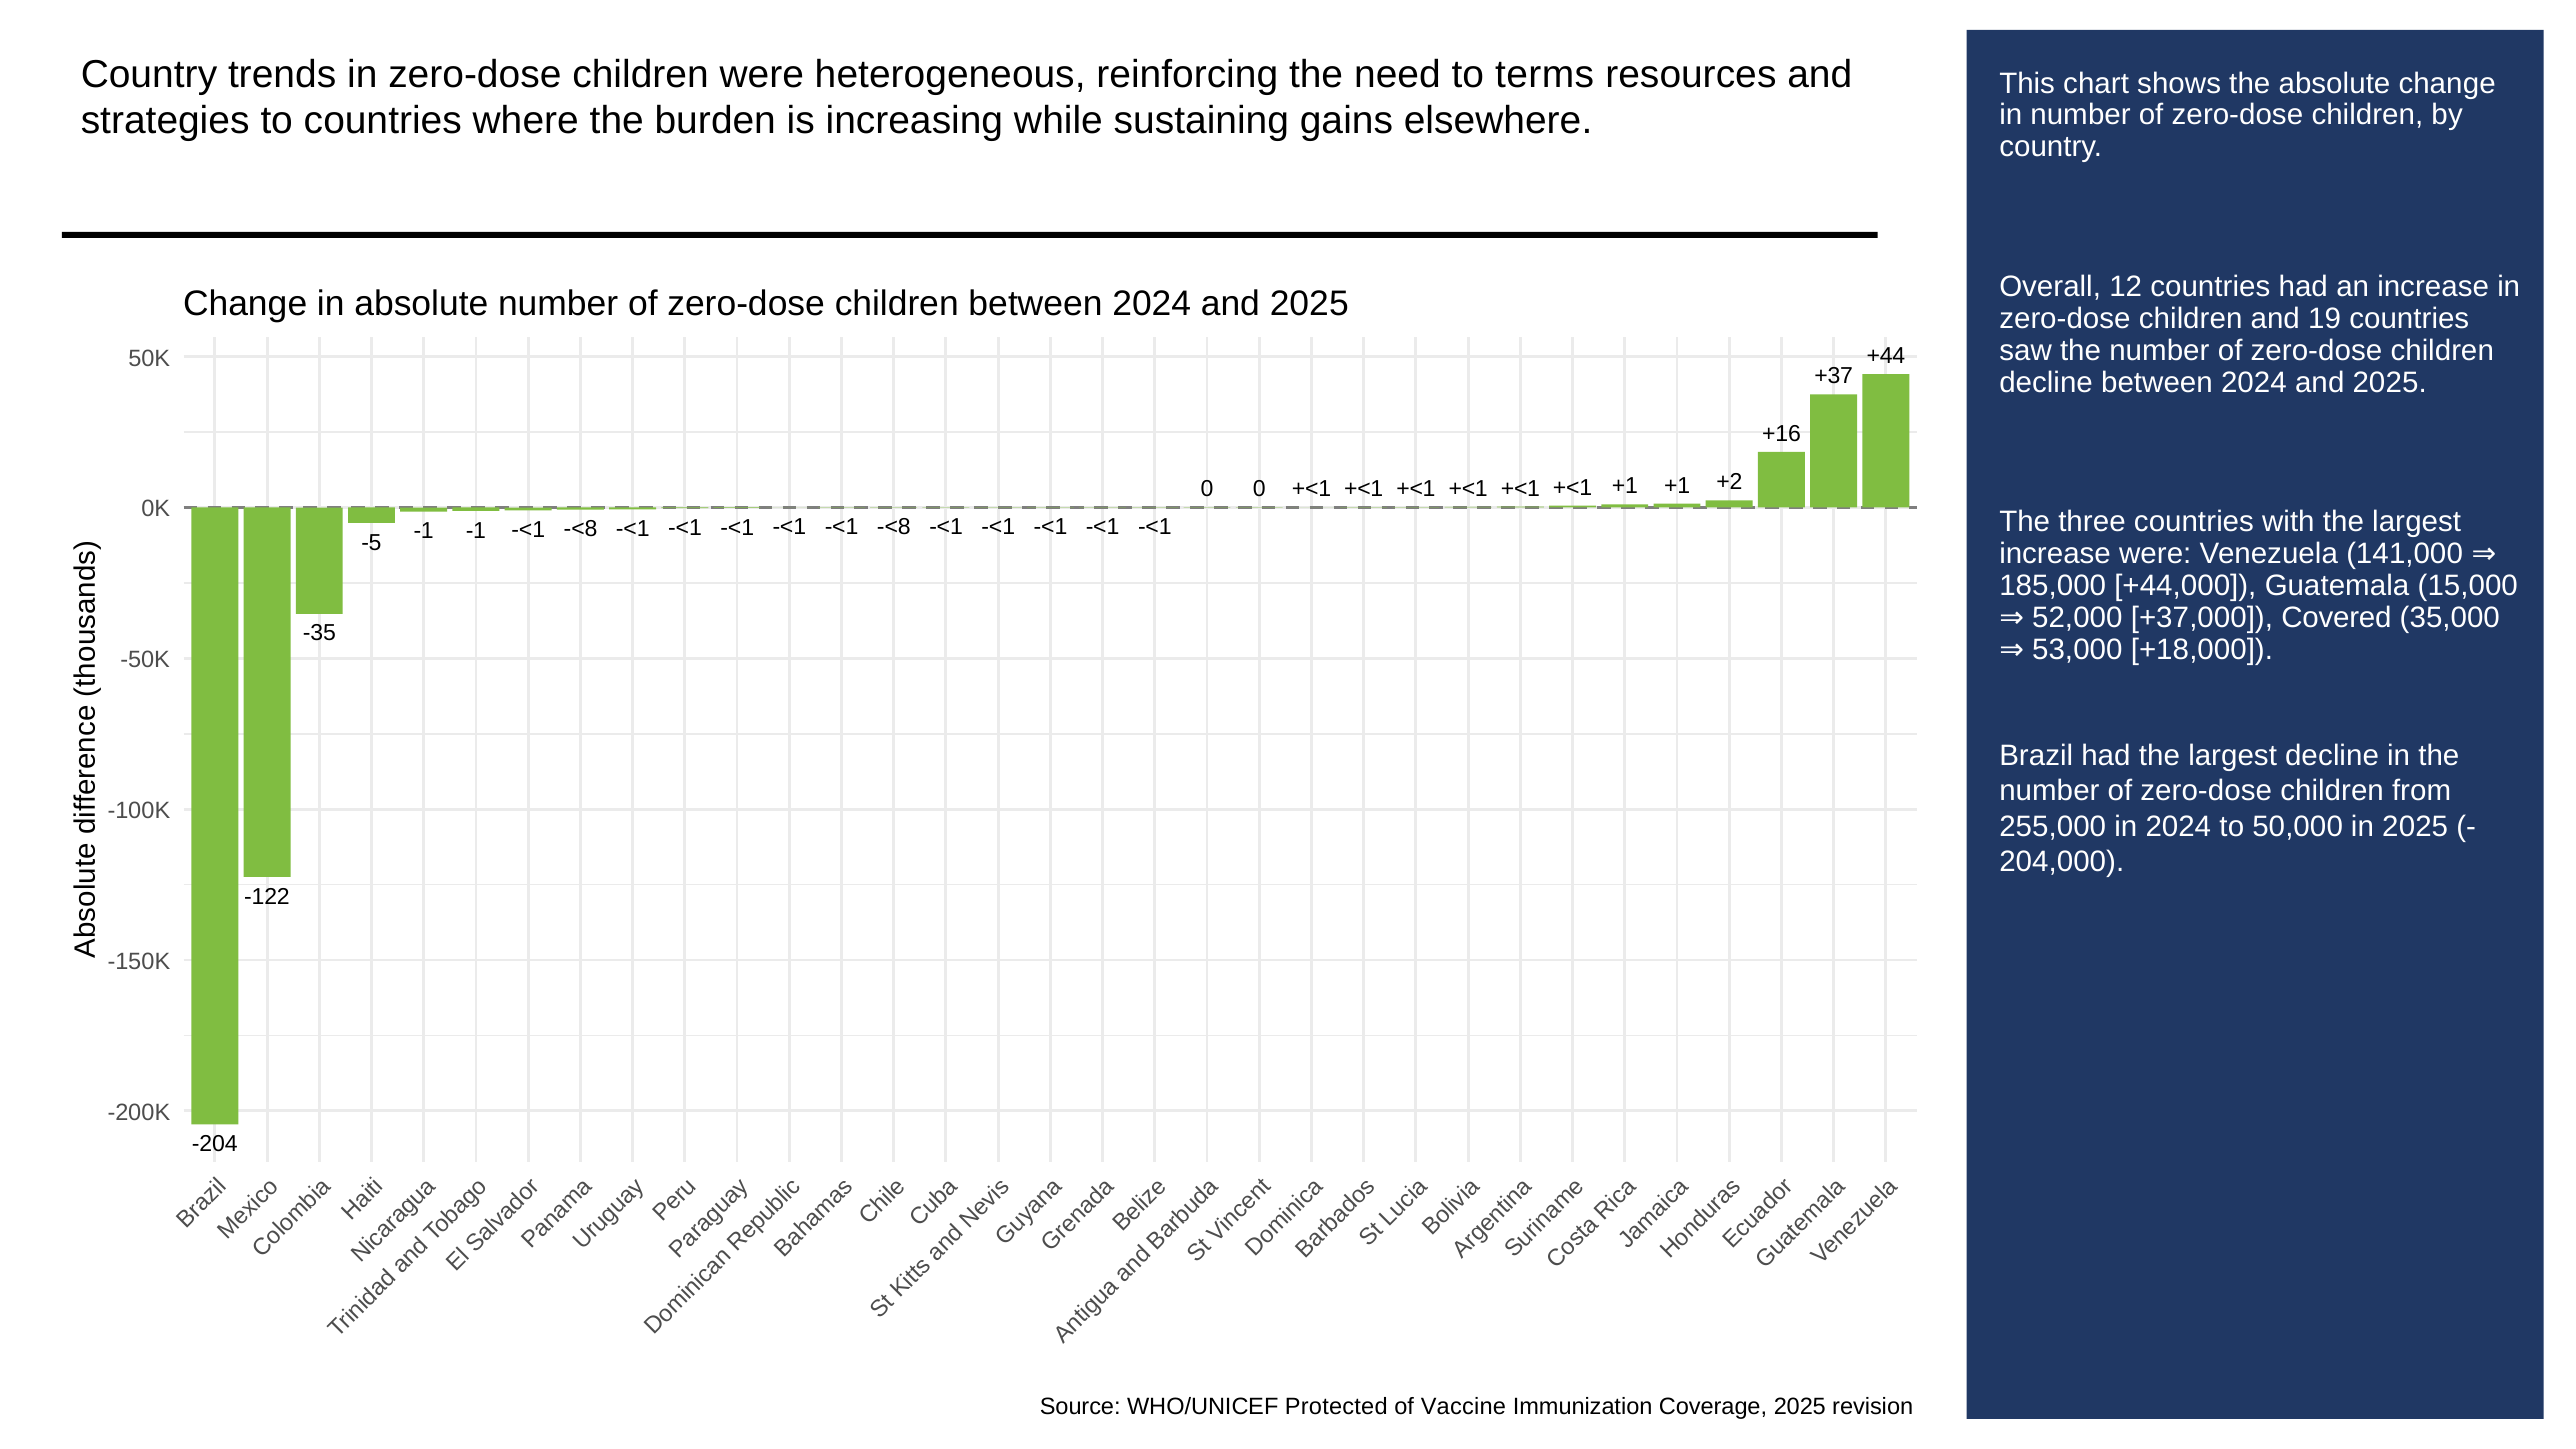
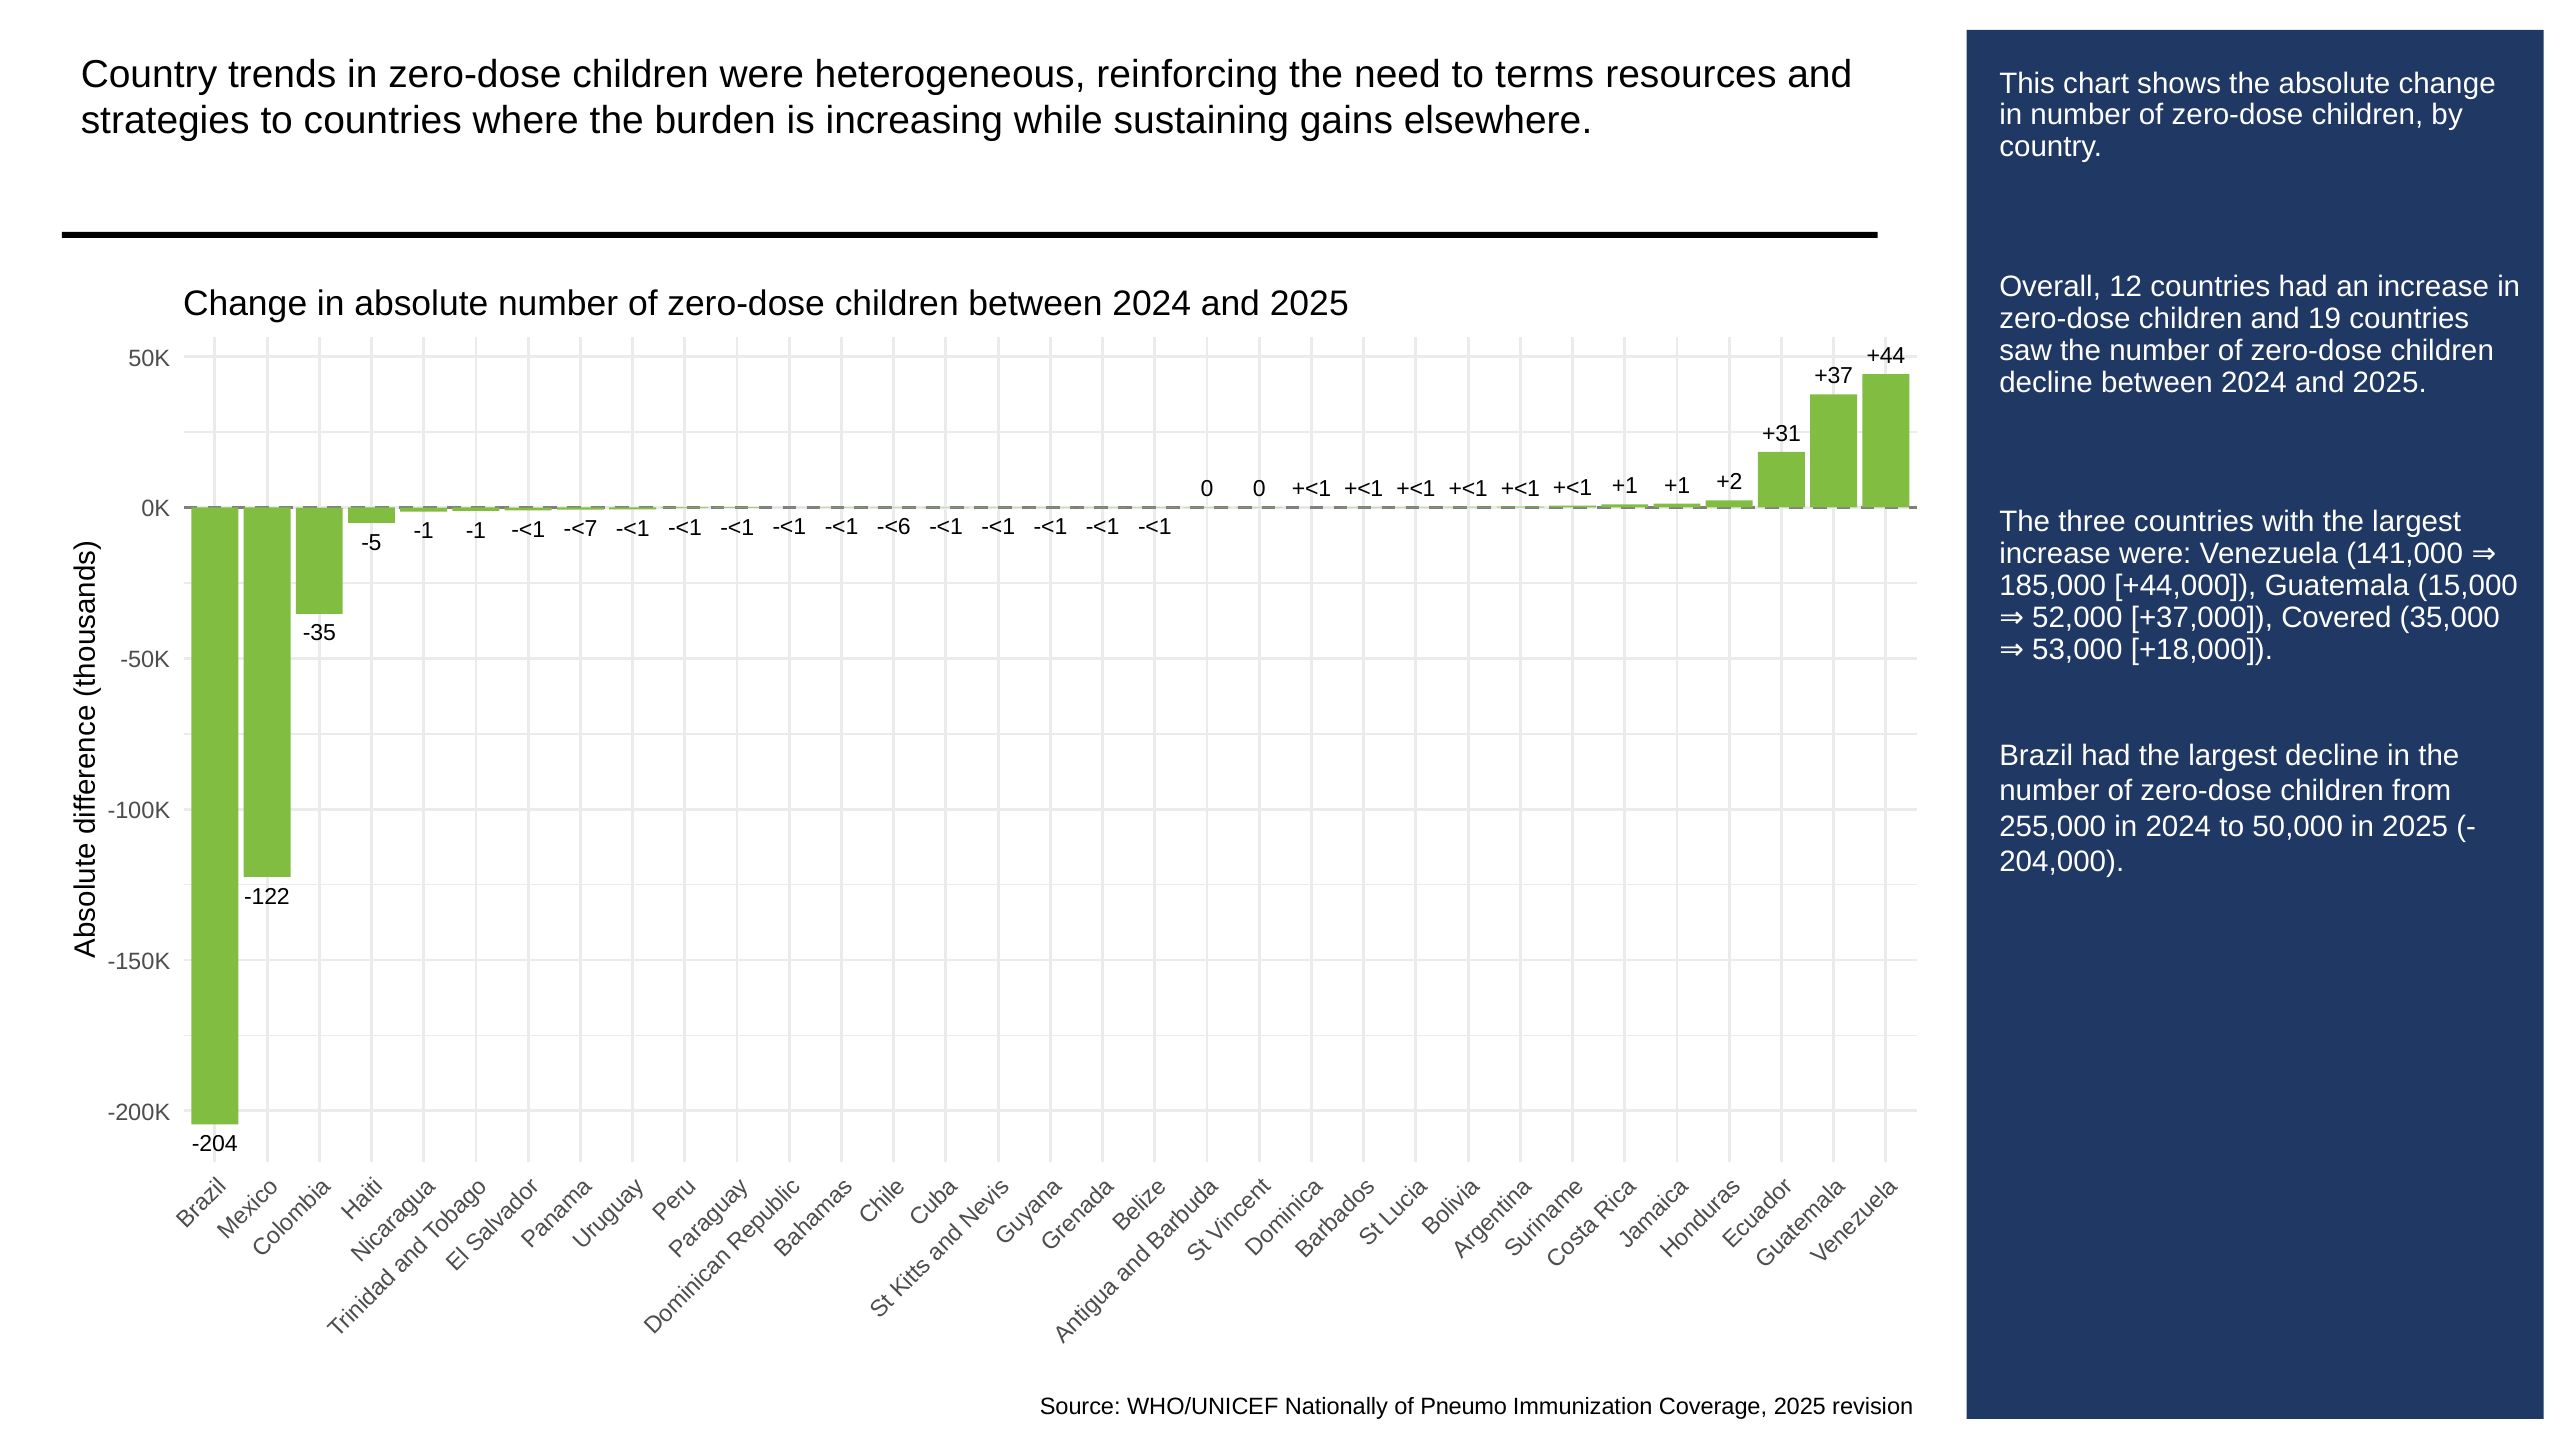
+16: +16 -> +31 (1782, 434)
-1 -<1 -<8: -<8 -> -<7 (581, 529)
-<1 -<1 -<8: -<8 -> -<6 (894, 527)
Protected: Protected -> Nationally (1336, 1407)
Vaccine: Vaccine -> Pneumo (1464, 1407)
